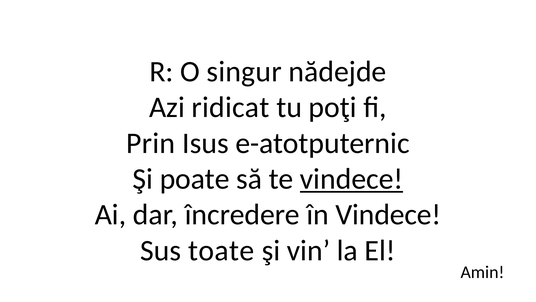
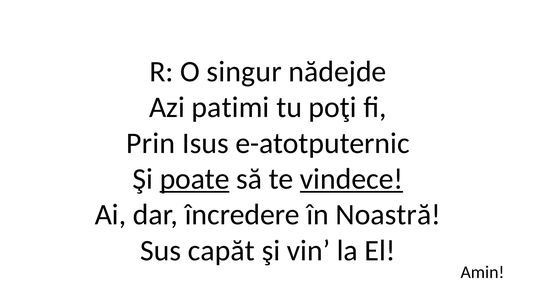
ridicat: ridicat -> patimi (230, 107)
poate underline: none -> present (195, 179)
în Vindece: Vindece -> Noastră (388, 214)
toate: toate -> capăt (221, 250)
